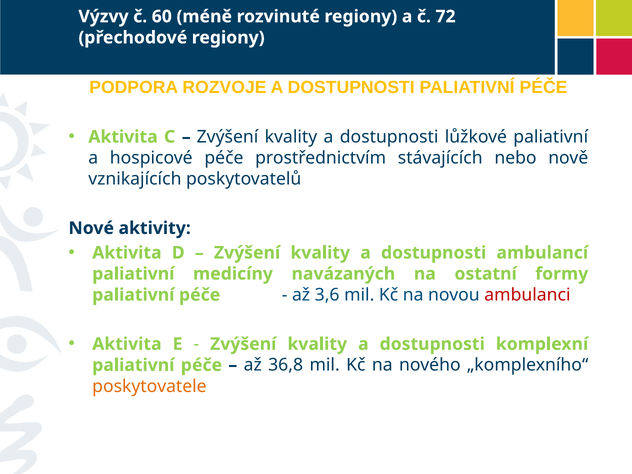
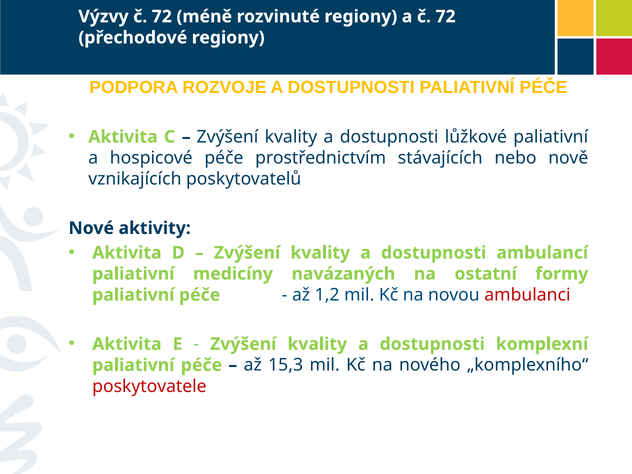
Výzvy č 60: 60 -> 72 (162, 17)
3,6: 3,6 -> 1,2 (327, 295)
36,8: 36,8 -> 15,3 (286, 365)
poskytovatele colour: orange -> red (149, 386)
